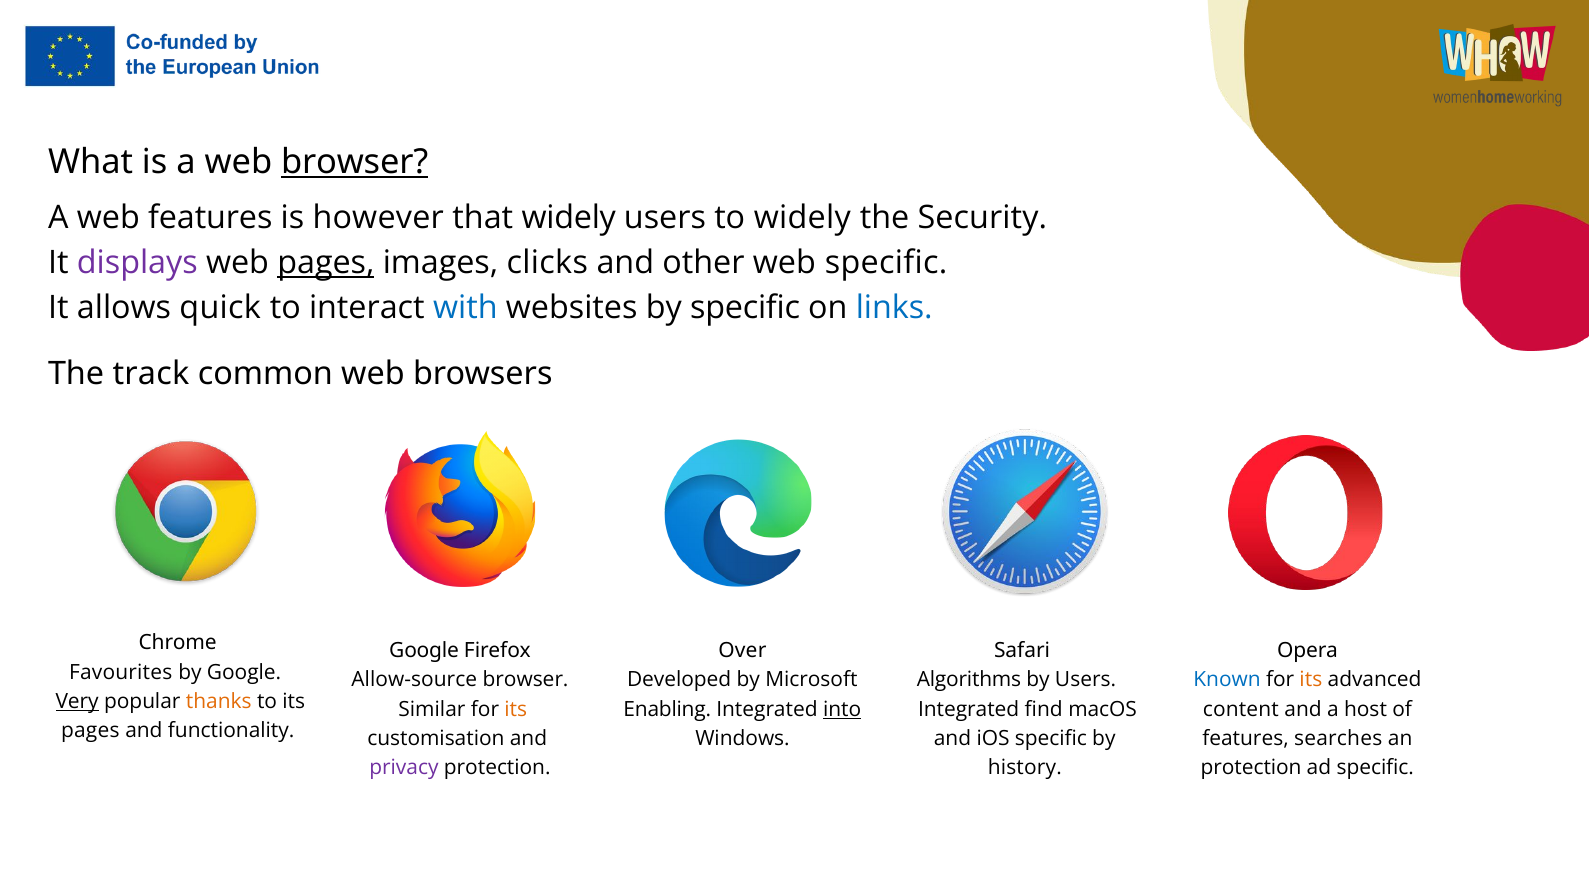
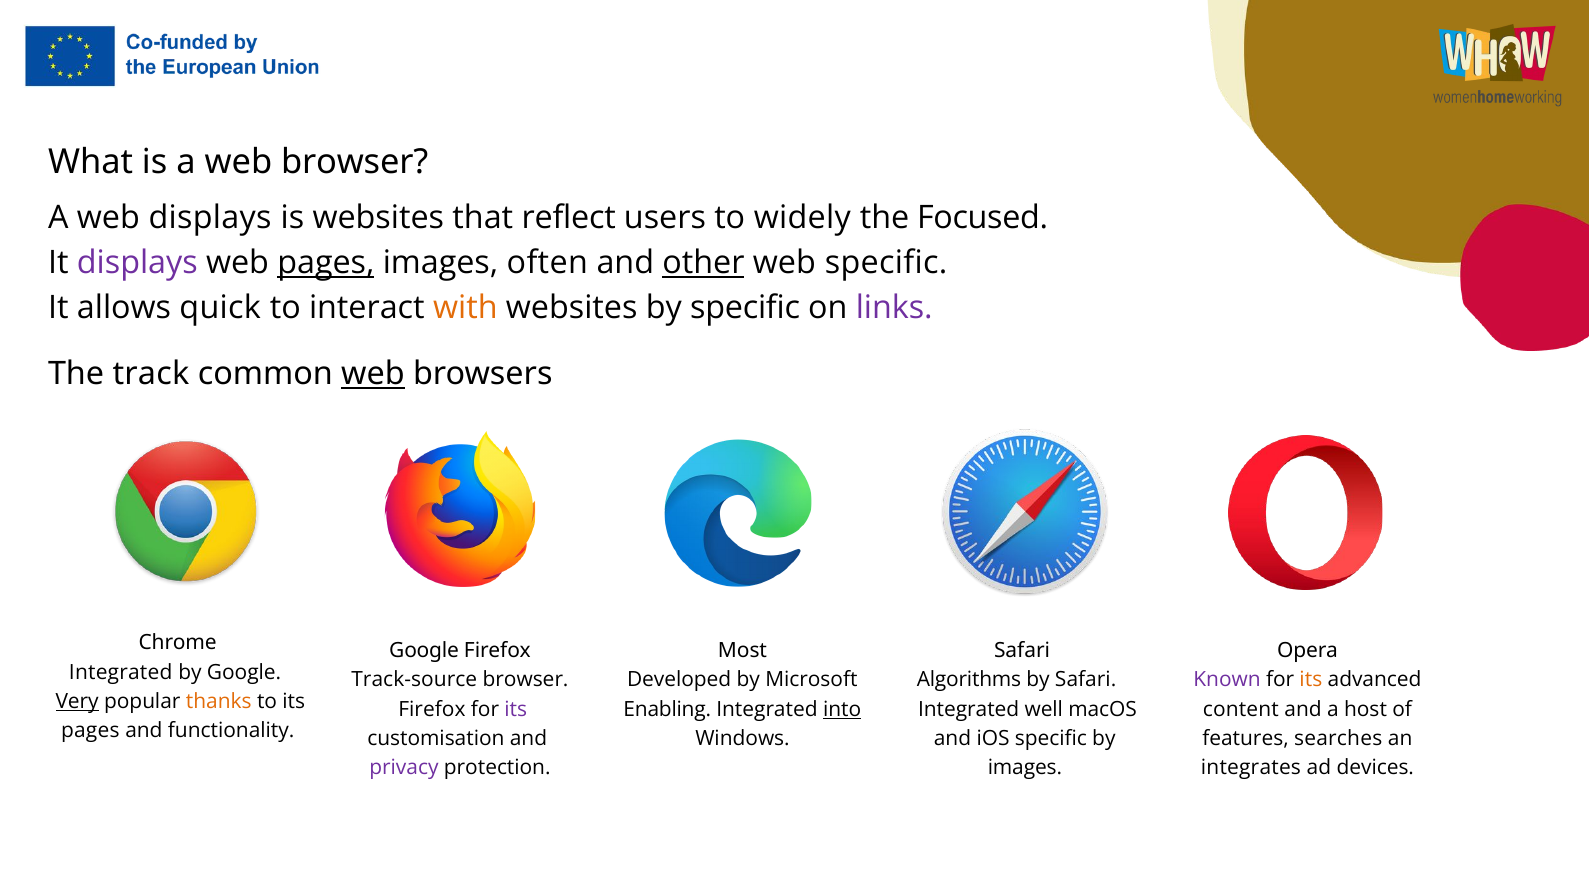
browser underline: present -> none (355, 162)
web features: features -> displays (210, 218)
is however: however -> websites (378, 218)
that widely: widely -> reflect (569, 218)
Security: Security -> Focused (983, 218)
clicks: clicks -> often (547, 263)
other underline: none -> present (703, 263)
with colour: blue -> orange (465, 308)
links colour: blue -> purple (894, 308)
web underline: none -> present (373, 374)
Over: Over -> Most (742, 650)
Favourites: Favourites -> Integrated (121, 672)
Allow-source: Allow-source -> Track-source (414, 680)
by Users: Users -> Safari (1086, 680)
Known colour: blue -> purple (1227, 680)
Similar: Similar -> Firefox (432, 709)
its colour: orange -> purple (516, 709)
find: find -> well (1044, 709)
history: history -> images (1025, 768)
protection: protection -> integrates (1251, 768)
ad specific: specific -> devices (1375, 768)
